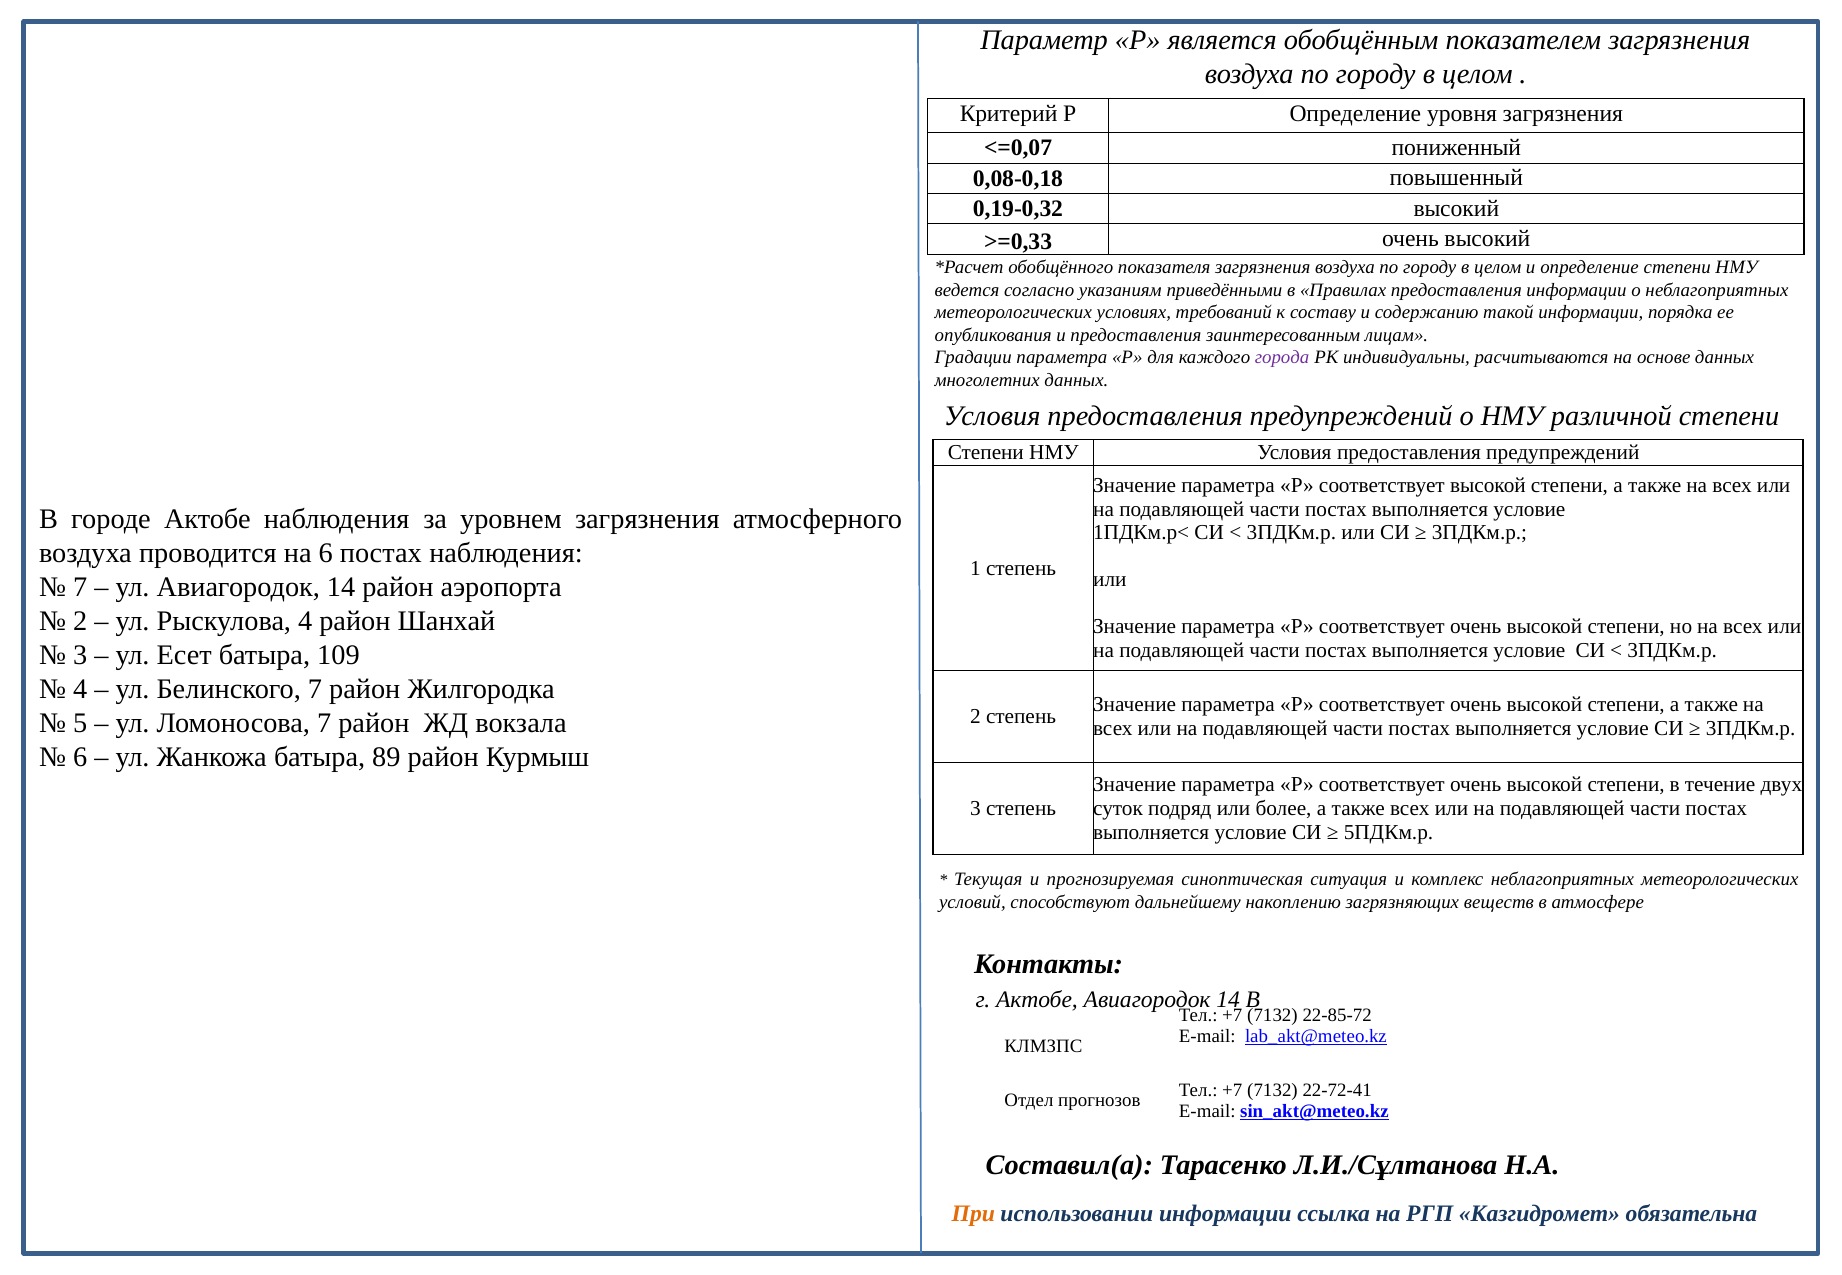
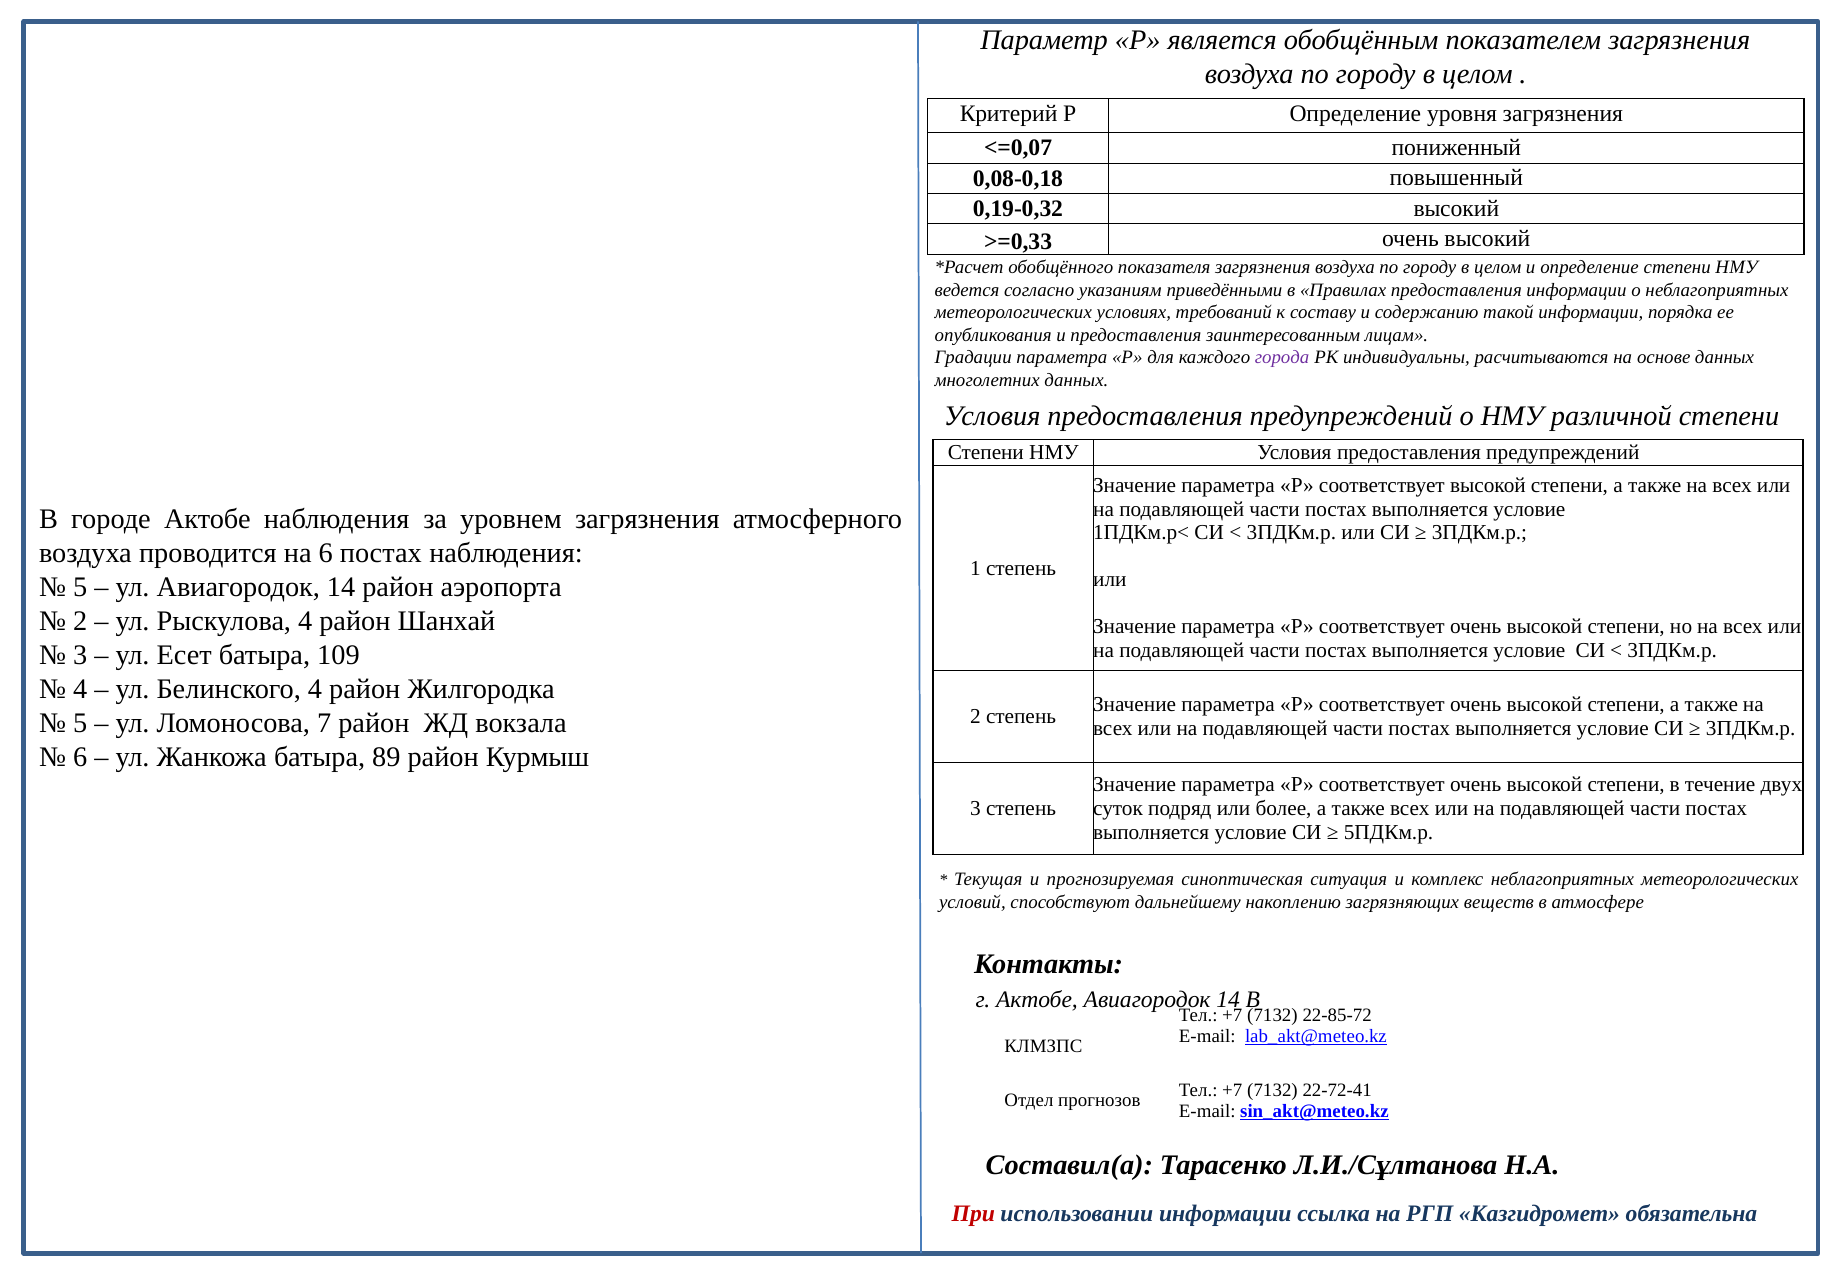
7: 7 -> 5 (80, 587)
Белинского 7: 7 -> 4 (315, 689)
При colour: orange -> red (973, 1214)
